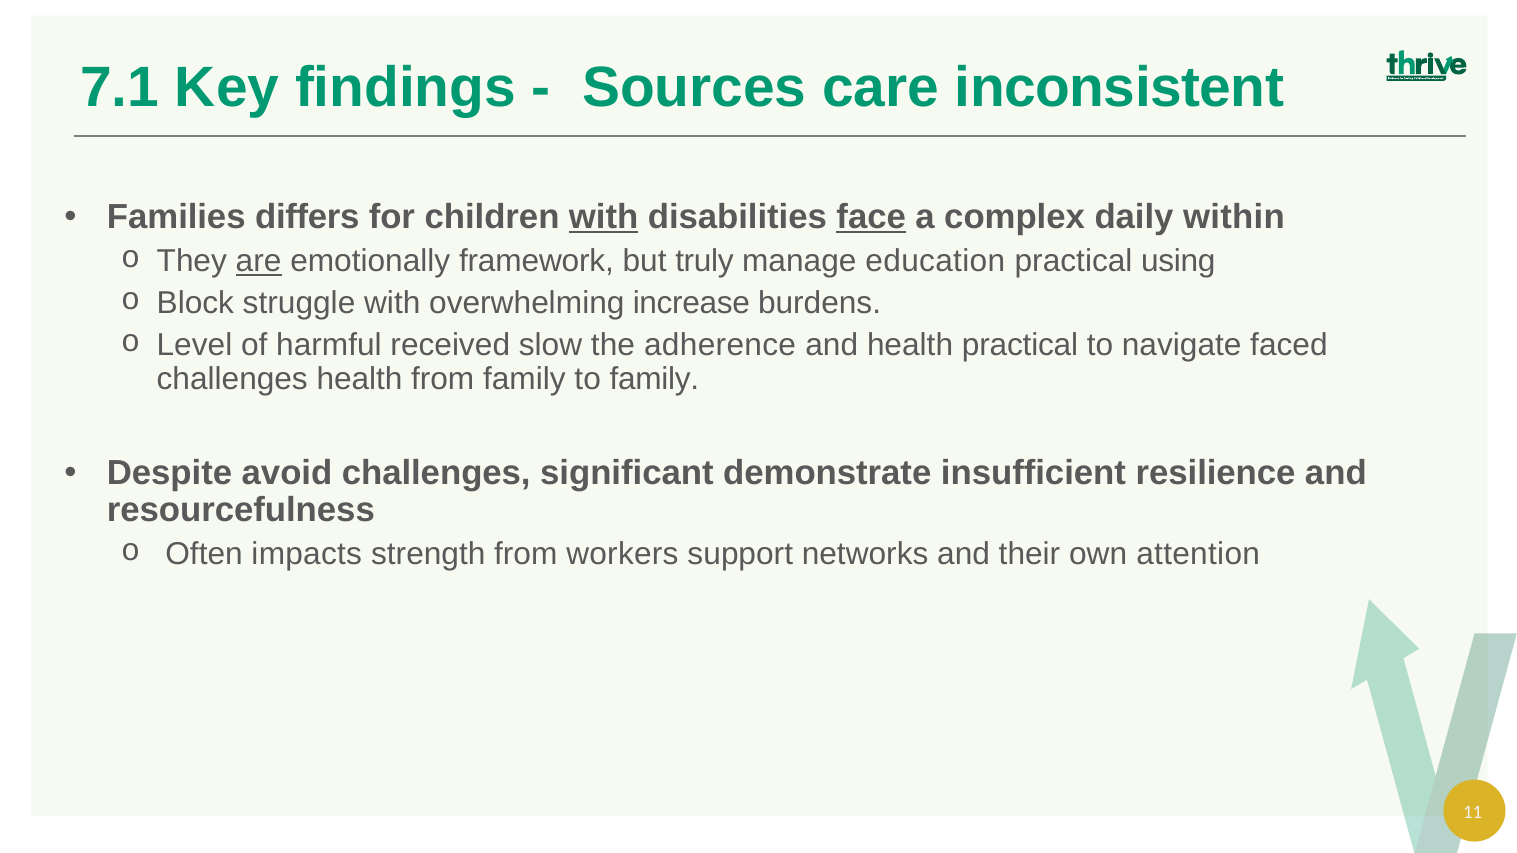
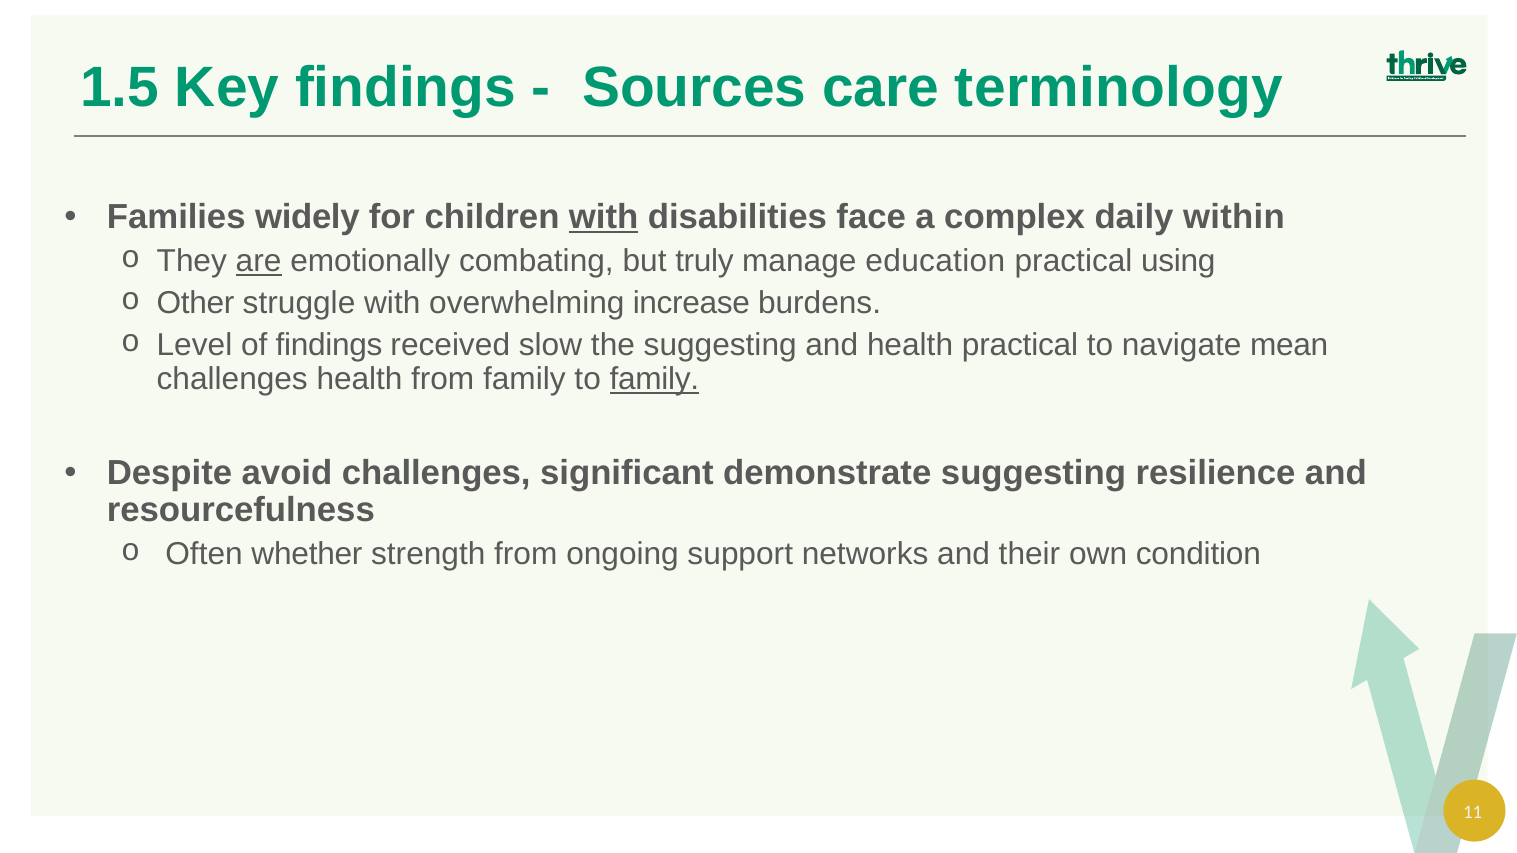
7.1: 7.1 -> 1.5 (120, 88)
inconsistent: inconsistent -> terminology (1119, 88)
differs: differs -> widely (307, 217)
face underline: present -> none (871, 217)
framework: framework -> combating (536, 261)
Block: Block -> Other (196, 303)
of harmful: harmful -> findings (329, 345)
the adherence: adherence -> suggesting (720, 345)
faced: faced -> mean (1289, 345)
family underline: none -> present (654, 379)
demonstrate insufficient: insufficient -> suggesting (1033, 473)
impacts: impacts -> whether (307, 554)
workers: workers -> ongoing (623, 554)
attention: attention -> condition (1198, 554)
